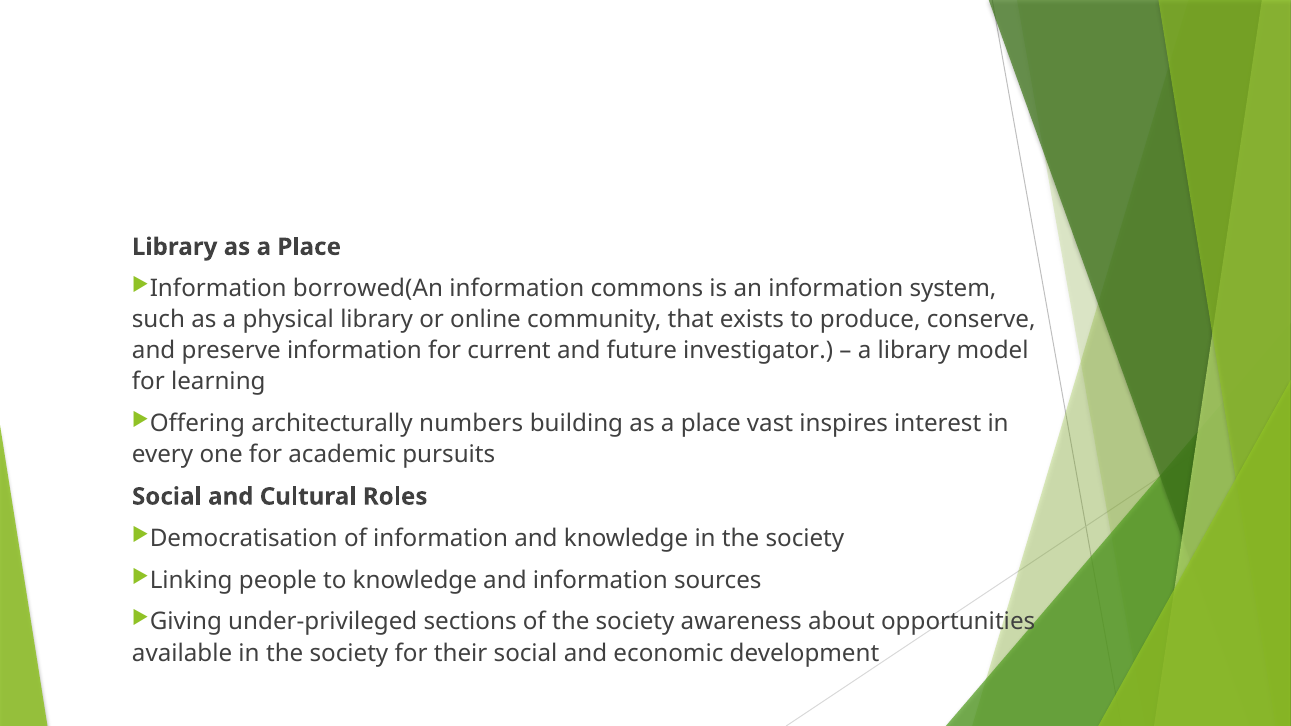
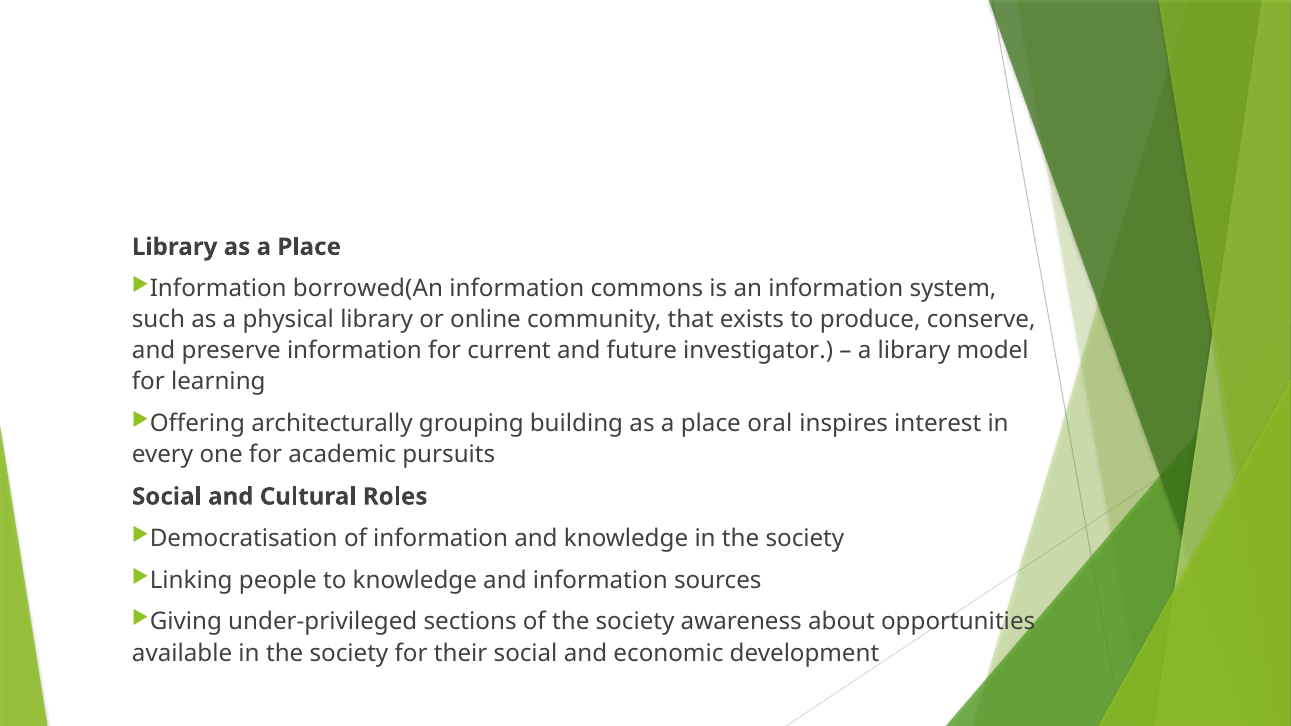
numbers: numbers -> grouping (471, 424)
vast: vast -> oral (770, 424)
